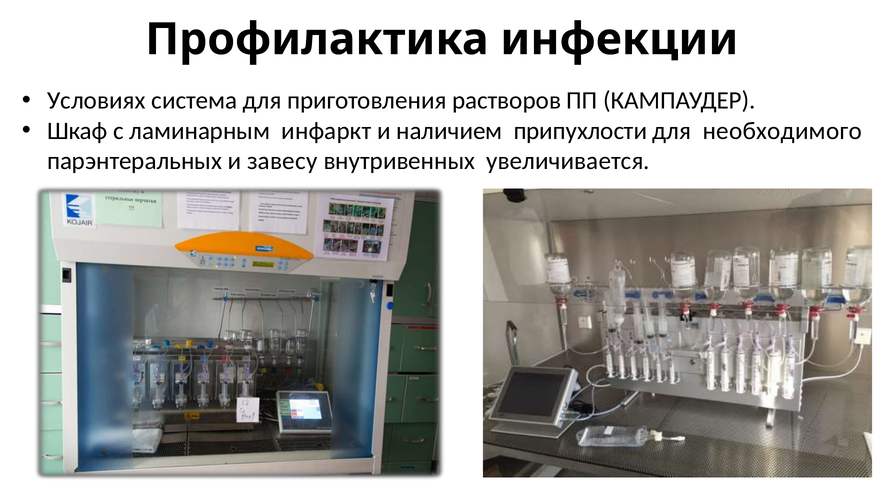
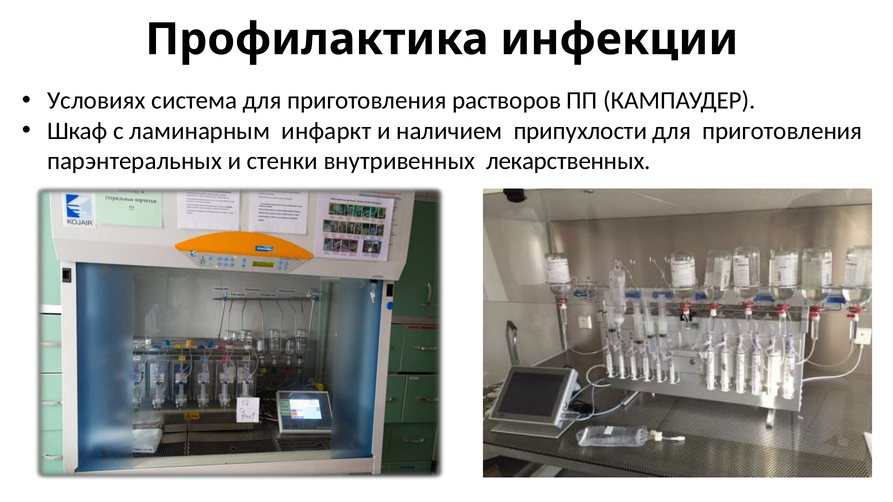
необходимого: необходимого -> приготовления (782, 131)
завесу: завесу -> стенки (282, 161)
увеличивается: увеличивается -> лекарственных (568, 161)
